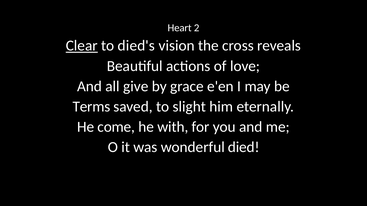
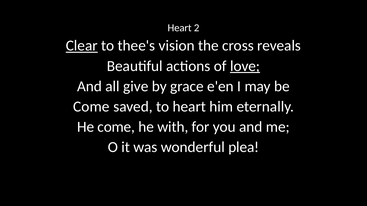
died's: died's -> thee's (136, 46)
love underline: none -> present (245, 66)
Terms: Terms -> Come (91, 107)
to slight: slight -> heart (189, 107)
died: died -> plea (244, 147)
